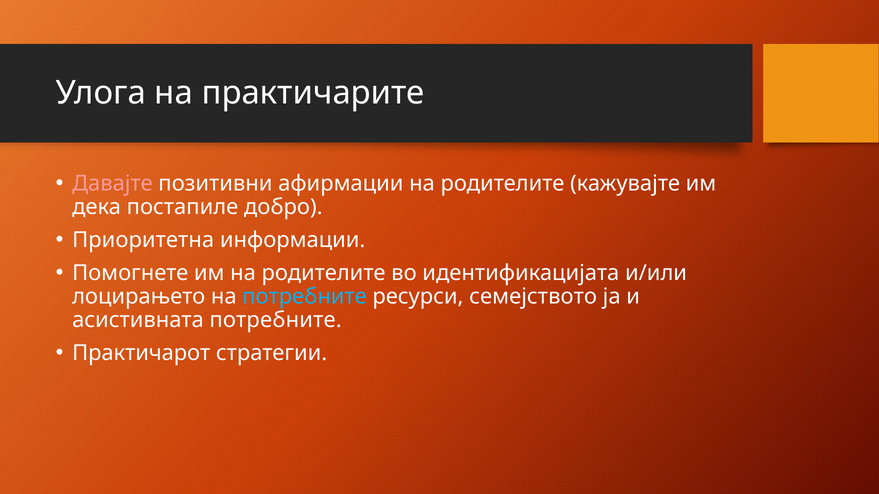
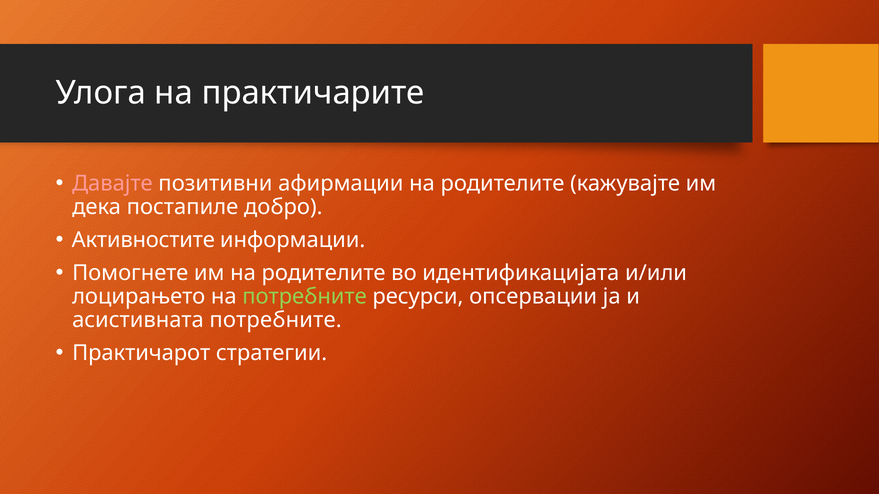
Приоритетна: Приоритетна -> Активностите (143, 240)
потребните colour: light blue -> light green (305, 297)
семејството: семејството -> опсервации (533, 297)
